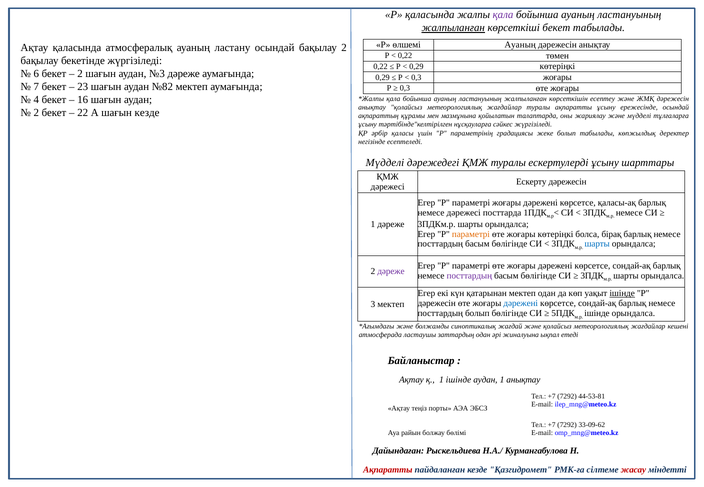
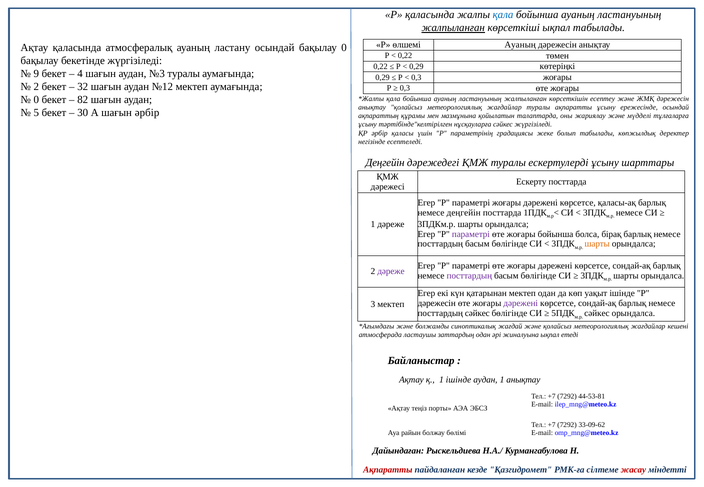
қала colour: purple -> blue (503, 15)
көрсеткіші бекет: бекет -> ықпал (556, 28)
бақылау 2: 2 -> 0 (344, 48)
6: 6 -> 9 (36, 74)
2: 2 -> 4 (80, 74)
№3 дәреже: дәреже -> туралы (184, 74)
7: 7 -> 2 (36, 87)
23: 23 -> 32 (83, 87)
№82: №82 -> №12 (162, 87)
4: 4 -> 0 (36, 100)
16: 16 -> 82 (83, 100)
2: 2 -> 5 (36, 113)
22: 22 -> 30 (83, 113)
шағын кезде: кезде -> әрбір (147, 113)
Мүдделі: Мүдделі -> Деңгейін (385, 163)
Ескерту дәрежесін: дәрежесін -> посттарда (568, 182)
немесе дәрежесі: дәрежесі -> деңгейін (464, 213)
параметрі colour: orange -> purple (471, 234)
жоғары көтеріңкі: көтеріңкі -> бойынша (556, 234)
шарты colour: blue -> orange (597, 244)
ішінде underline: present -> none (622, 294)
дәрежені colour: blue -> purple (521, 304)
посттардың болып: болып -> сәйкес (477, 314)
ішінде: ішінде -> сәйкес (597, 314)
